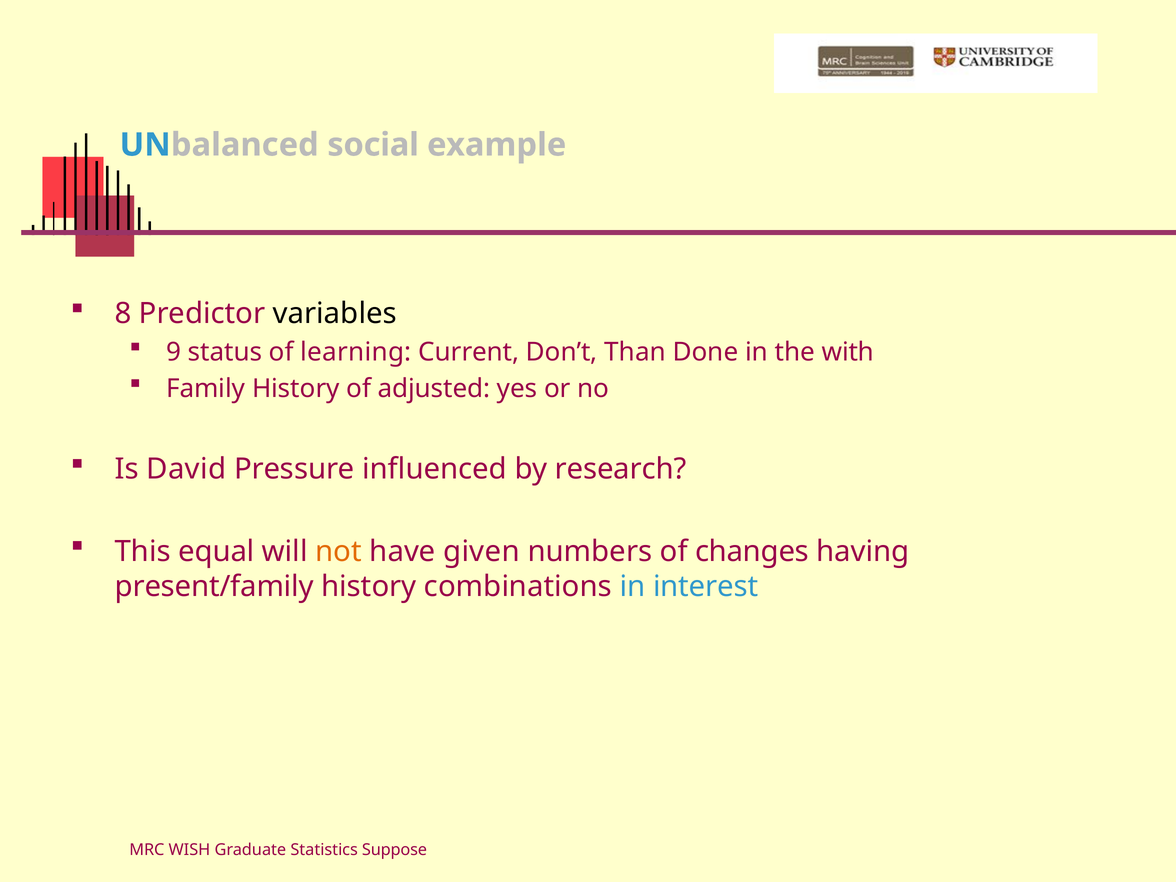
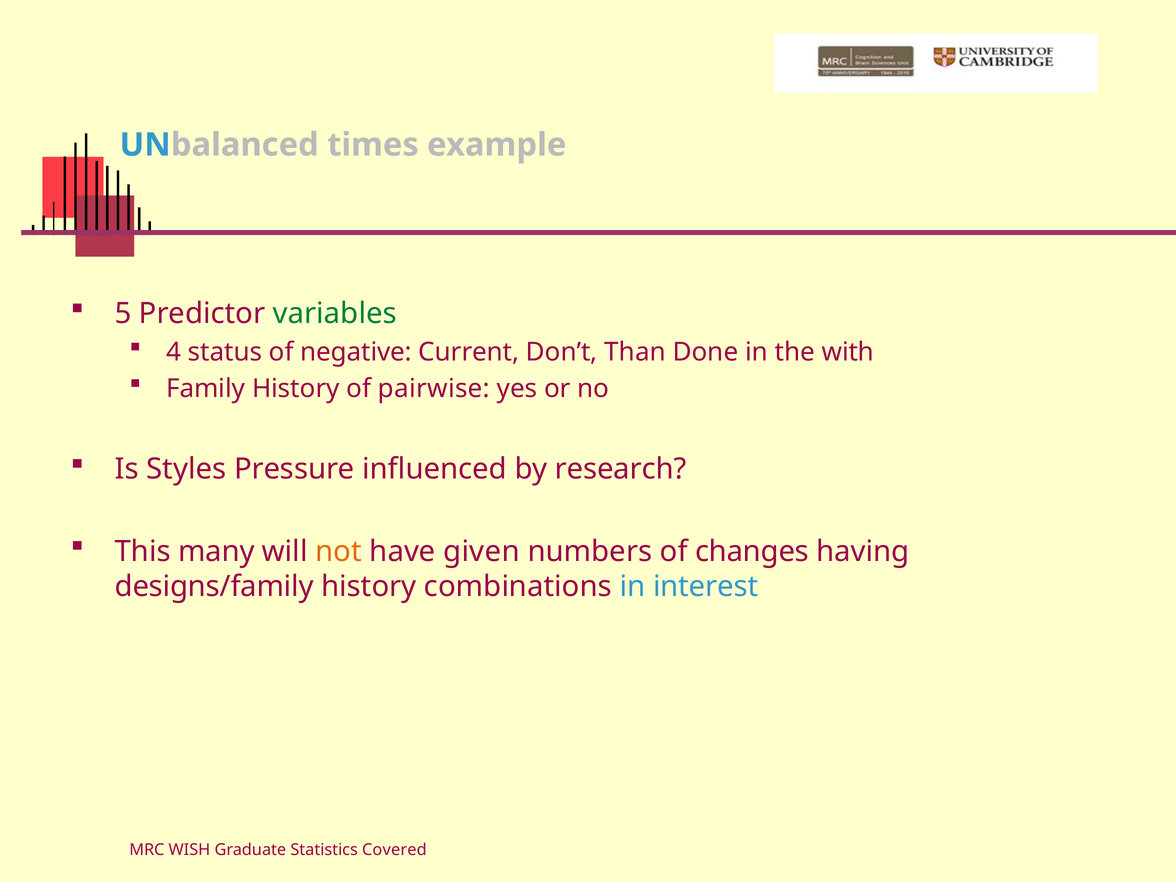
social: social -> times (373, 145)
8: 8 -> 5 (123, 314)
variables colour: black -> green (335, 314)
9: 9 -> 4 (174, 352)
learning: learning -> negative (356, 352)
adjusted: adjusted -> pairwise (434, 389)
David: David -> Styles (186, 469)
equal: equal -> many (216, 551)
present/family: present/family -> designs/family (214, 587)
Suppose: Suppose -> Covered (394, 850)
